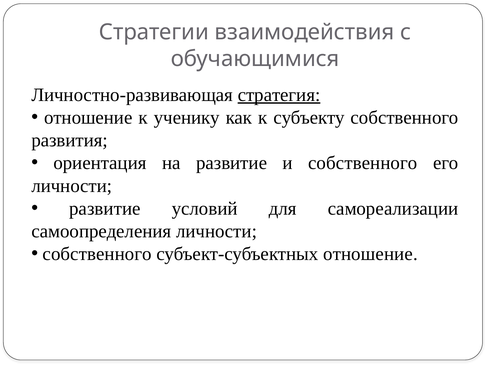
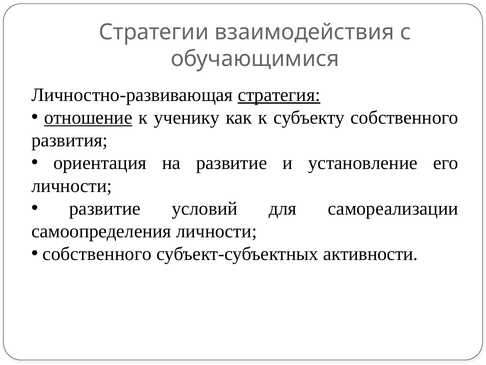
отношение underline: none -> present (88, 117)
и собственного: собственного -> установление (363, 163)
субъект-субъектных отношение: отношение -> активности (371, 254)
